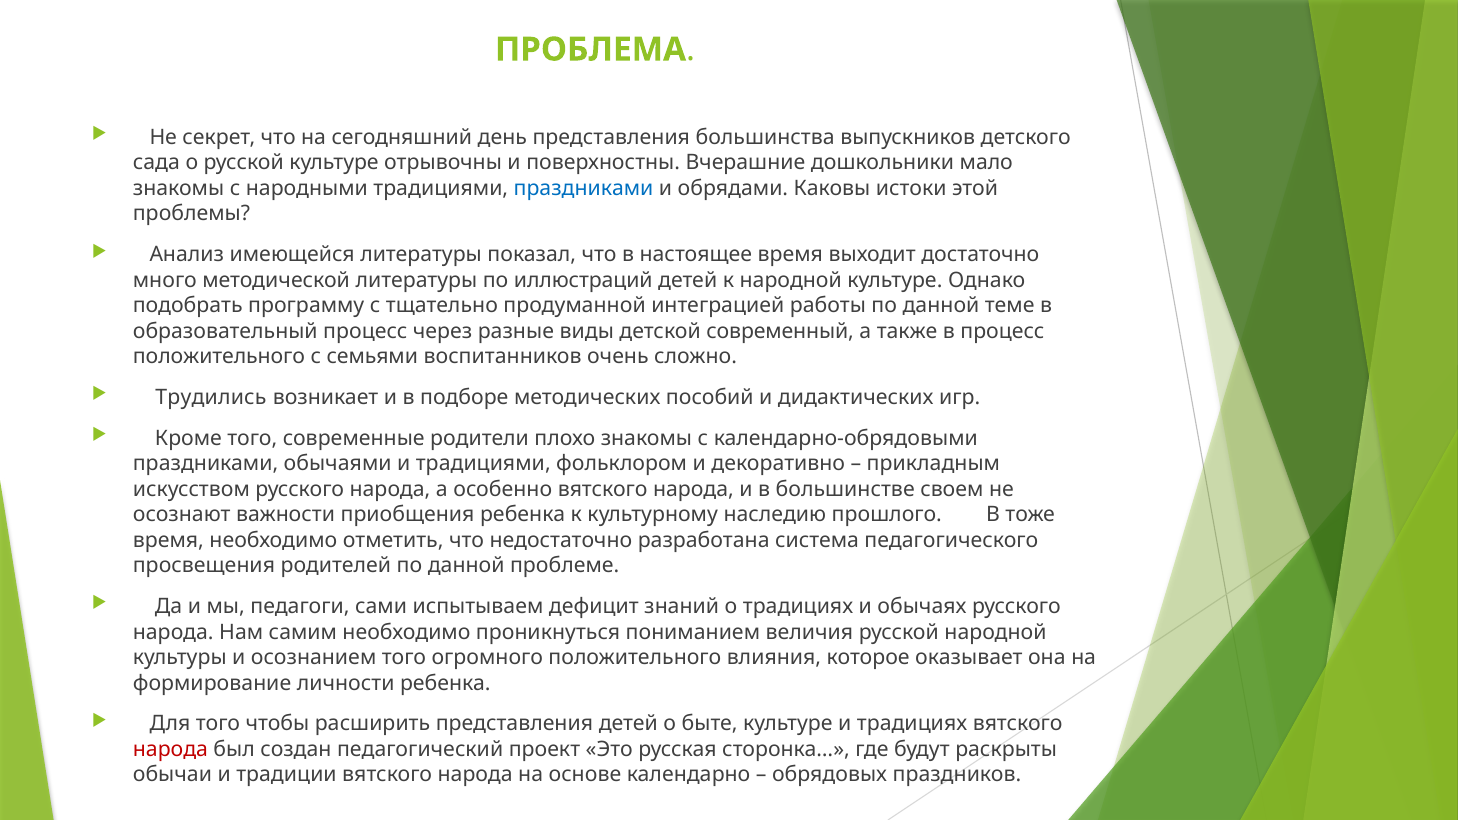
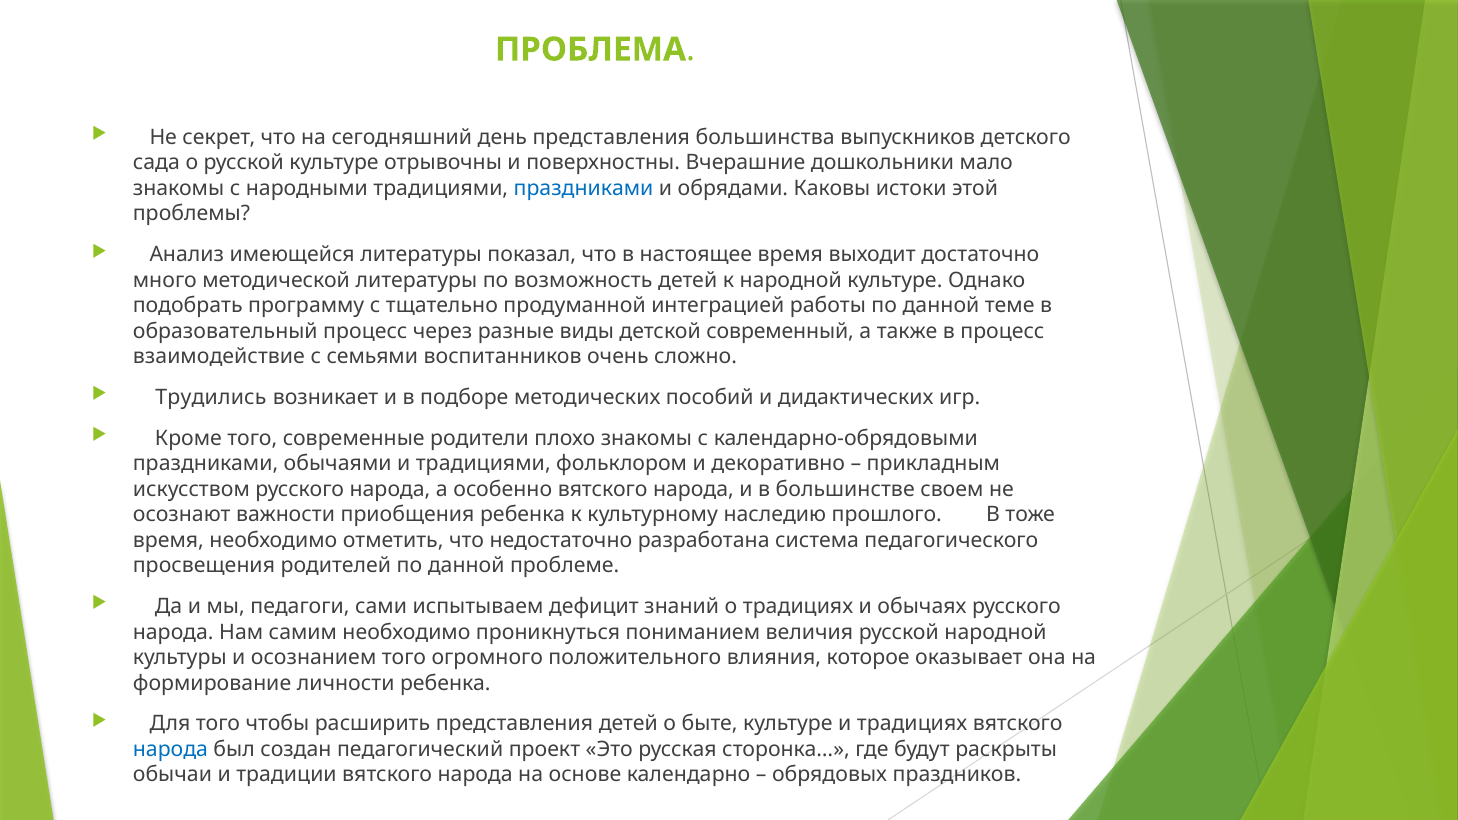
иллюстраций: иллюстраций -> возможность (583, 280)
положительного: положительного -> взаимодействие (219, 357)
народа colour: red -> blue (170, 749)
